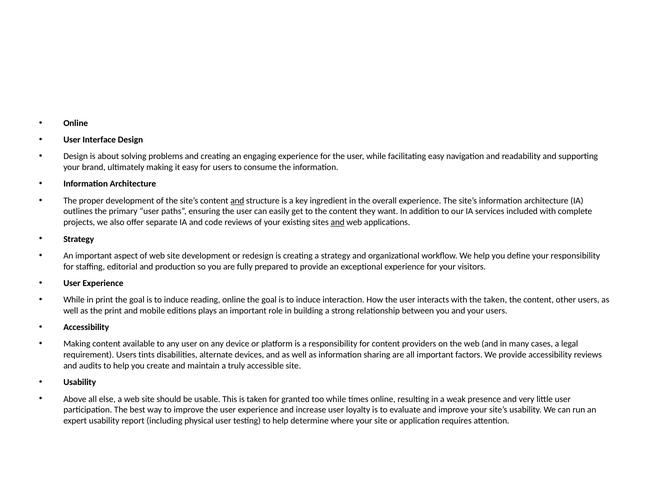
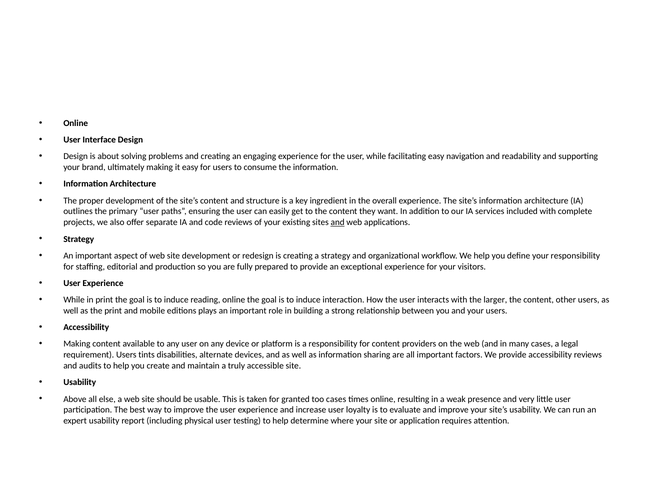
and underline: present -> none (237, 200)
the taken: taken -> larger (495, 300)
too while: while -> cases (336, 399)
